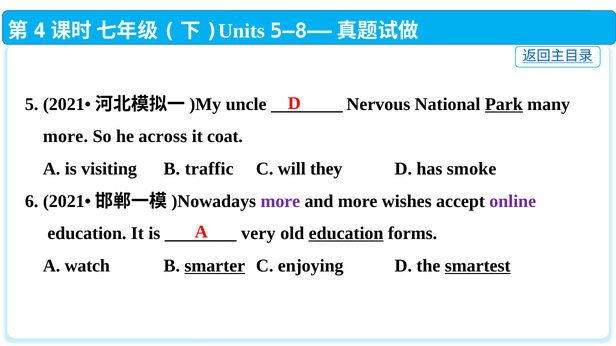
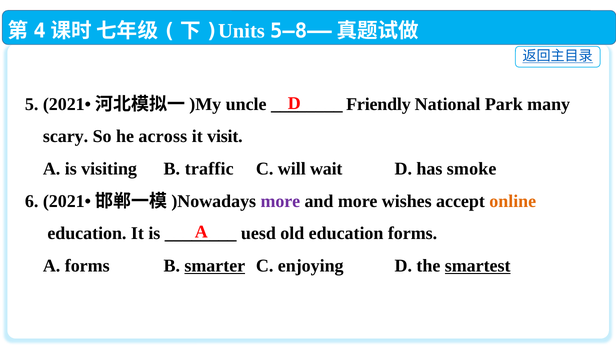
Nervous: Nervous -> Friendly (378, 104)
Park underline: present -> none (504, 104)
more: more -> scary (66, 137)
coat: coat -> visit (225, 137)
they: they -> wait (326, 169)
online colour: purple -> orange (513, 201)
very: very -> uesd (258, 234)
education underline: present -> none (346, 234)
A watch: watch -> forms (87, 266)
